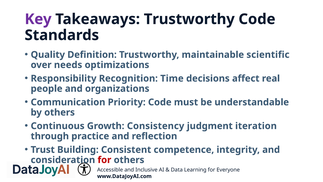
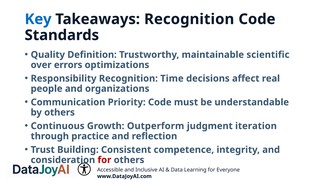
Key colour: purple -> blue (38, 19)
Takeaways Trustworthy: Trustworthy -> Recognition (189, 19)
needs: needs -> errors (68, 65)
Consistency: Consistency -> Outperform (156, 126)
